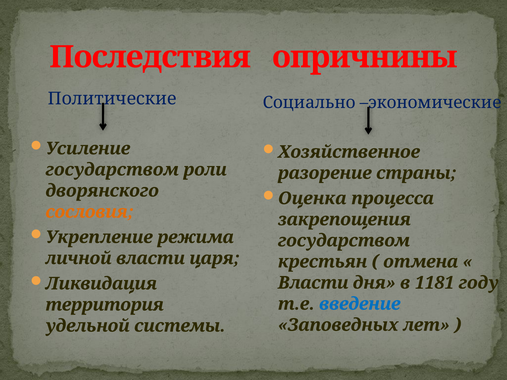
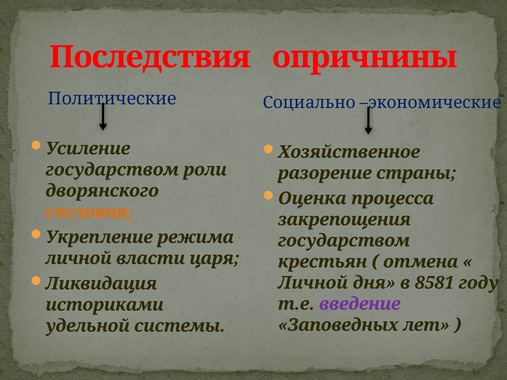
Власти: Власти -> Личной (313, 283)
1181: 1181 -> 8581 (434, 283)
введение colour: blue -> purple (360, 304)
территория: территория -> историками (105, 305)
